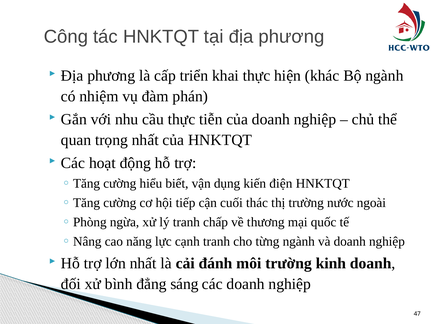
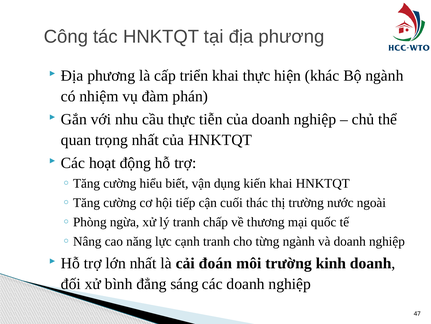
kiến điện: điện -> khai (281, 183)
đánh: đánh -> đoán (215, 263)
